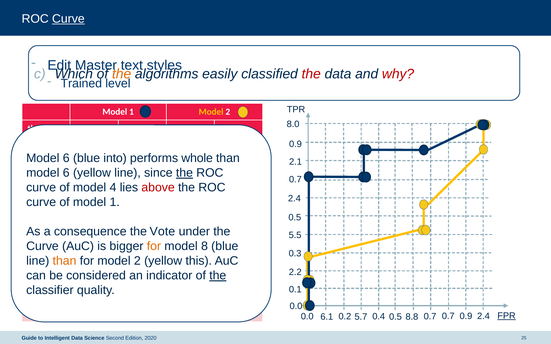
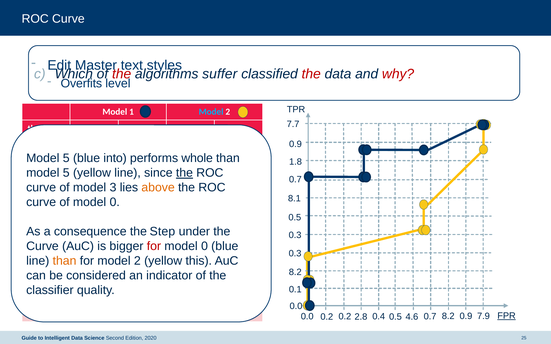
Curve underline: present -> none (68, 19)
the colour: orange -> red (122, 74)
easily: easily -> suffer (220, 74)
Trained: Trained -> Overfits (81, 84)
Model colour: yellow -> light blue (211, 112)
8.0: 8.0 -> 7.7 (293, 124)
6: 6 -> 5 (66, 158)
2.1: 2.1 -> 1.8 (296, 162)
6: 6 -> 5 (66, 173)
4: 4 -> 3 (113, 188)
above colour: red -> orange (158, 188)
2.4: 2.4 -> 8.1 (294, 199)
1: 1 -> 0 (115, 202)
Vote: Vote -> Step (162, 232)
5.5: 5.5 -> 0.3 (295, 235)
for colour: orange -> red (154, 247)
8: 8 -> 0 (205, 247)
2.2: 2.2 -> 8.2 (295, 272)
the underline: present -> none (218, 276)
0.0 6.1: 6.1 -> 0.2 (327, 317)
5.7: 5.7 -> 2.8 (361, 317)
8.8: 8.8 -> 4.6 (412, 317)
0.7 0.7: 0.7 -> 8.2 (448, 317)
0.9 2.4: 2.4 -> 7.9 (483, 317)
